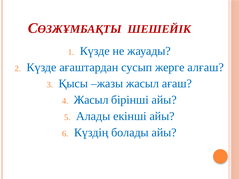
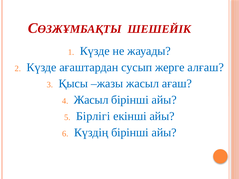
Алады: Алады -> Бірлігі (93, 116)
Күздің болады: болады -> бірінші (130, 133)
